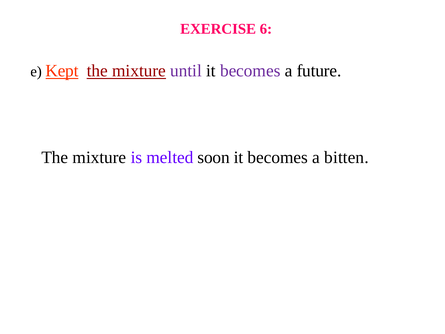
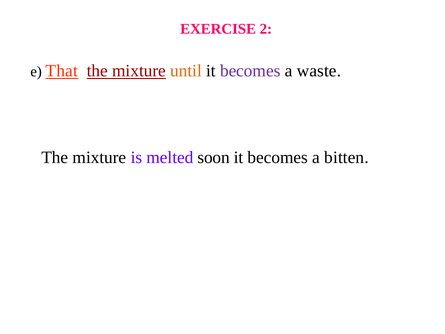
6: 6 -> 2 (266, 29)
Kept: Kept -> That (62, 71)
until colour: purple -> orange (186, 71)
future: future -> waste (319, 71)
